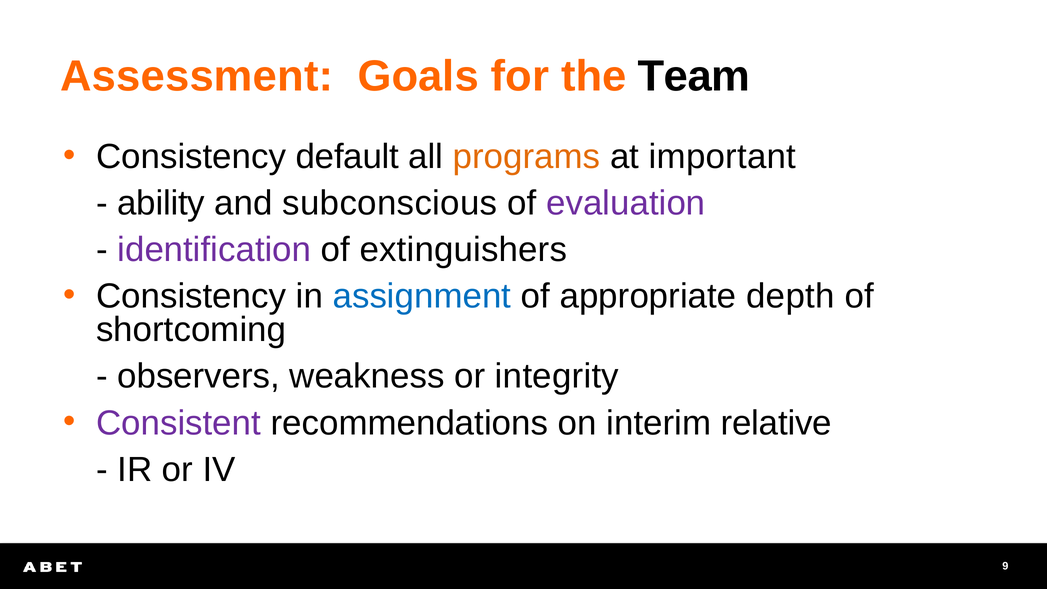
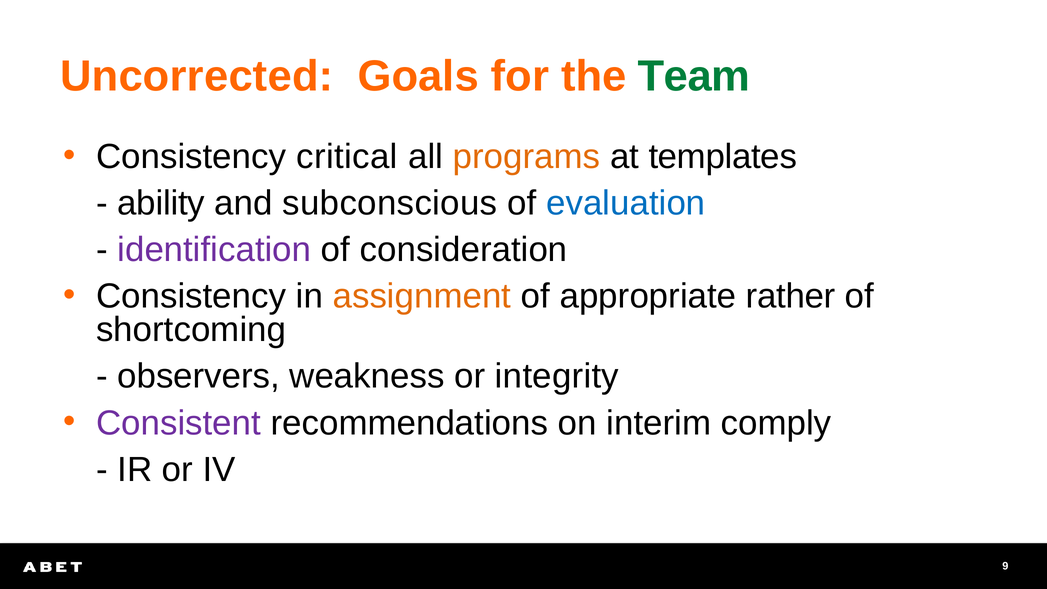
Assessment: Assessment -> Uncorrected (197, 76)
Team colour: black -> green (694, 76)
default: default -> critical (347, 157)
important: important -> templates (723, 157)
evaluation colour: purple -> blue (626, 203)
extinguishers: extinguishers -> consideration (464, 250)
assignment colour: blue -> orange (422, 296)
depth: depth -> rather (791, 296)
relative: relative -> comply (776, 423)
